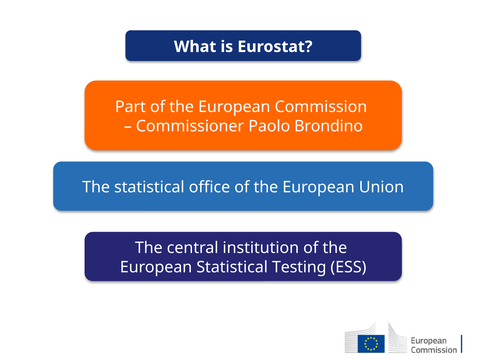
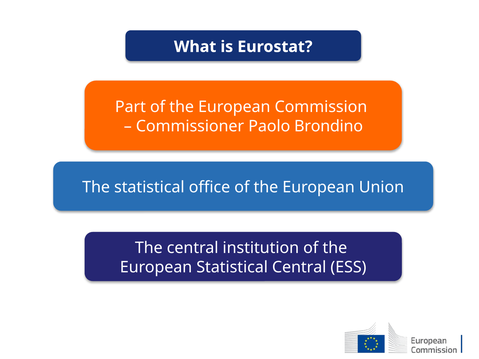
Statistical Testing: Testing -> Central (299, 267)
